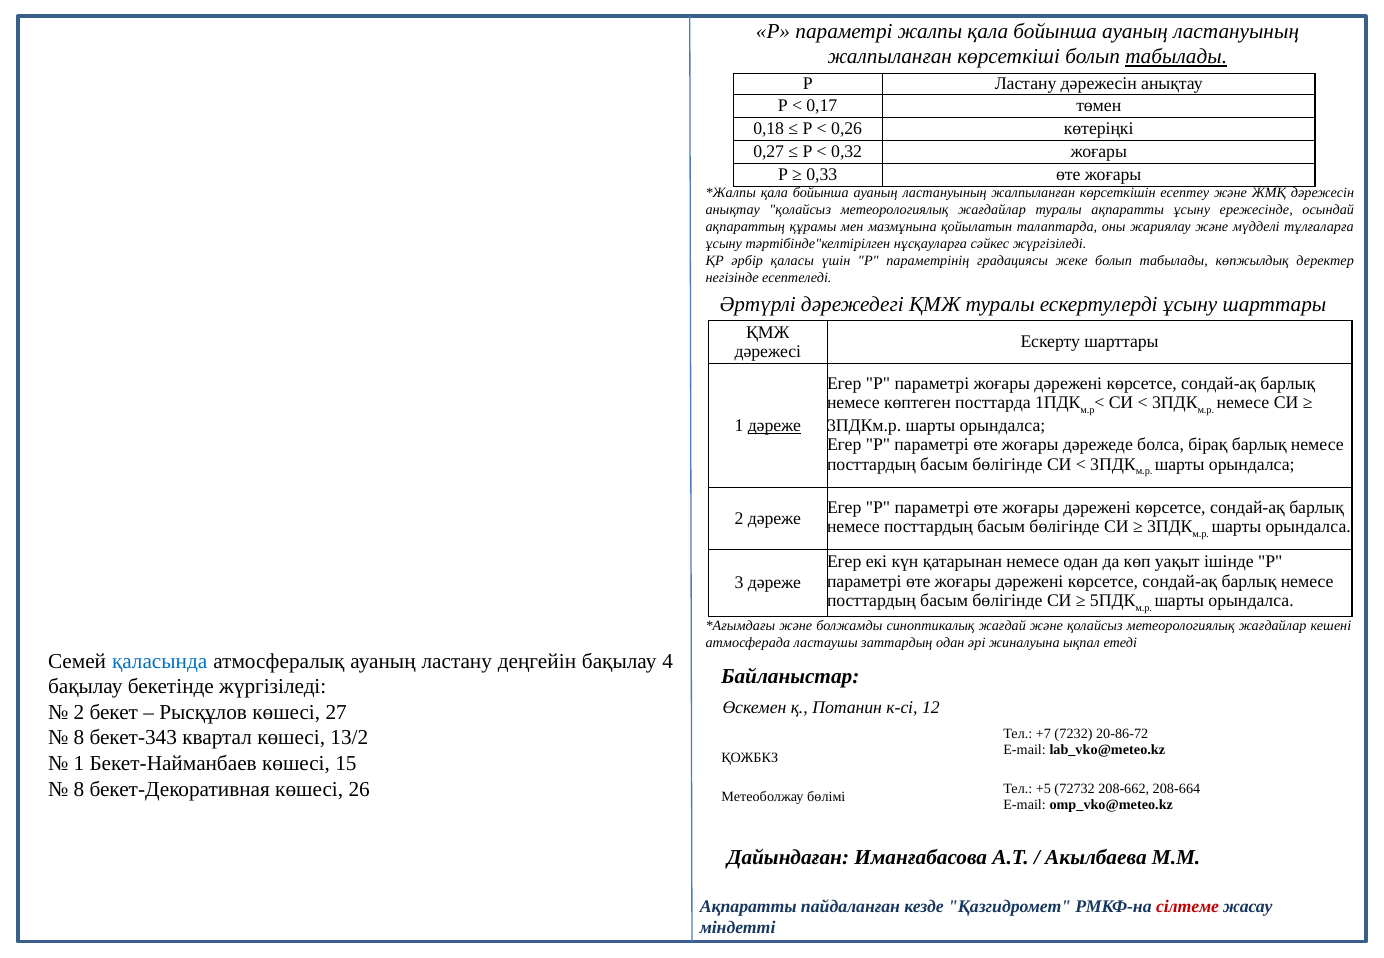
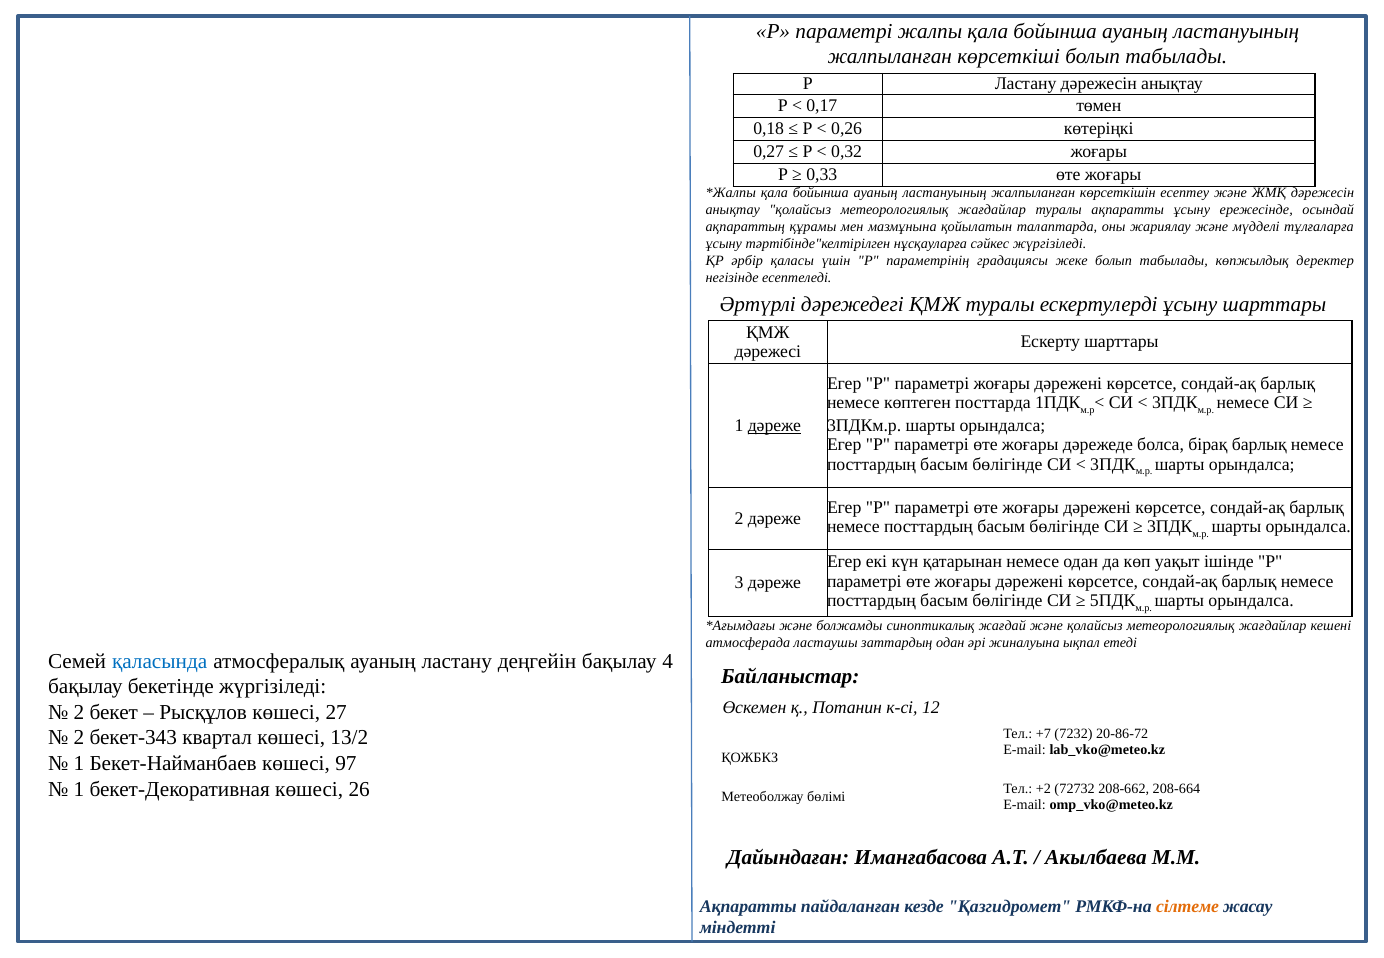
табылады underline: present -> none (1176, 57)
8: 8 -> 2 (79, 738)
15: 15 -> 97 (346, 764)
8: 8 -> 1 (79, 789)
+5: +5 -> +2 (1043, 789)
сілтеме colour: red -> orange (1188, 906)
